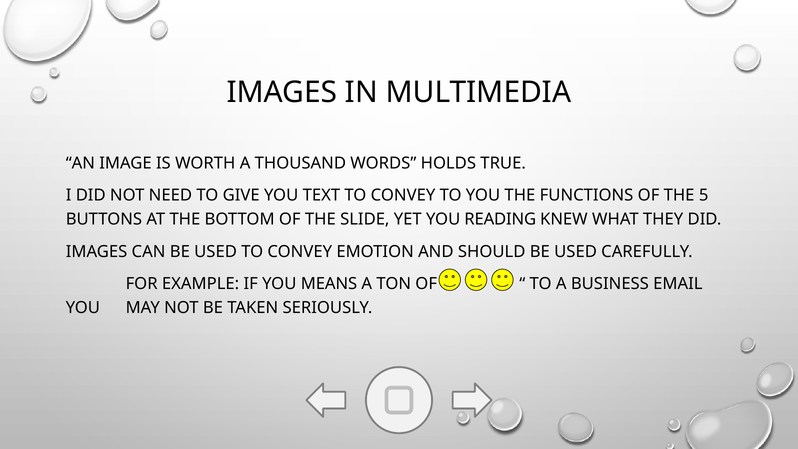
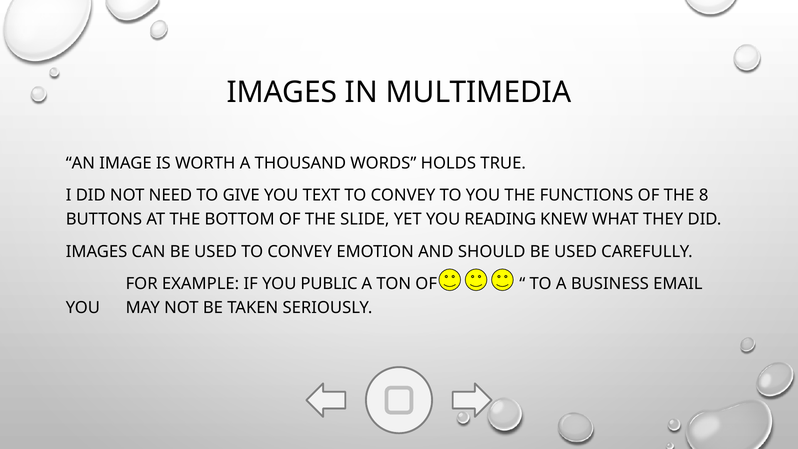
5: 5 -> 8 (704, 195)
MEANS: MEANS -> PUBLIC (329, 284)
